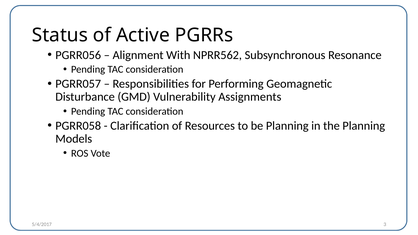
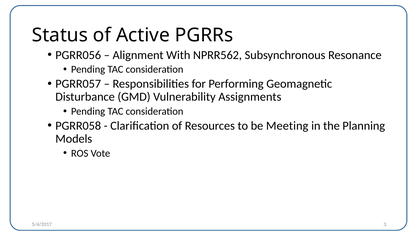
be Planning: Planning -> Meeting (287, 126)
